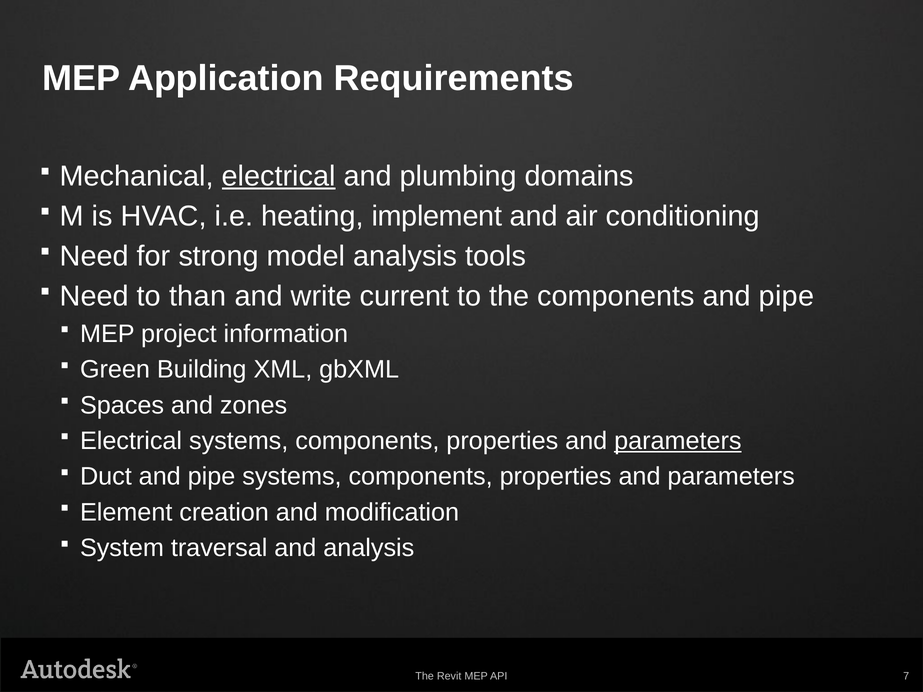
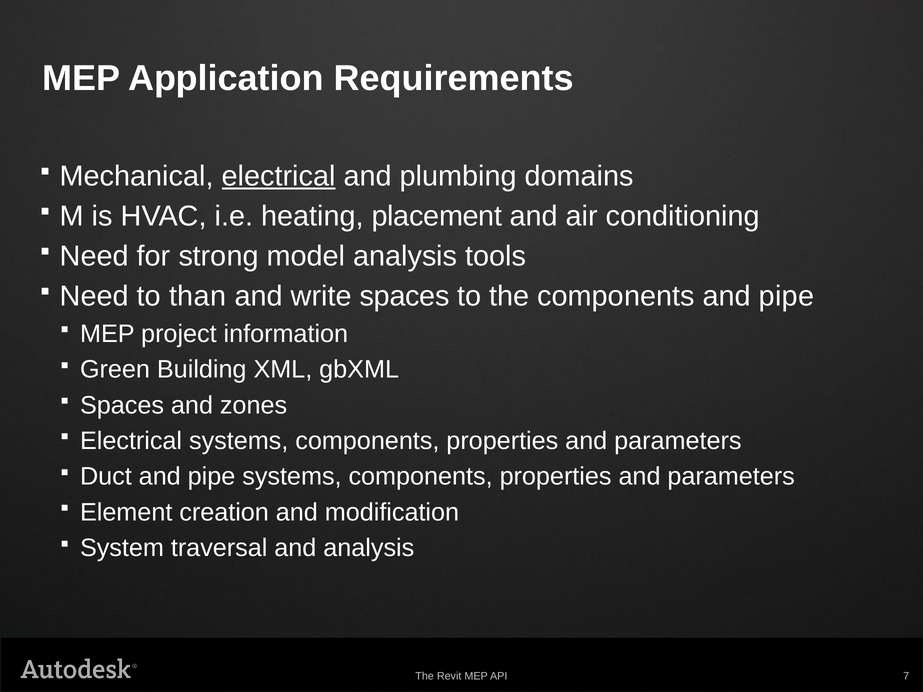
implement: implement -> placement (437, 216)
write current: current -> spaces (405, 296)
parameters underline: present -> none (678, 441)
